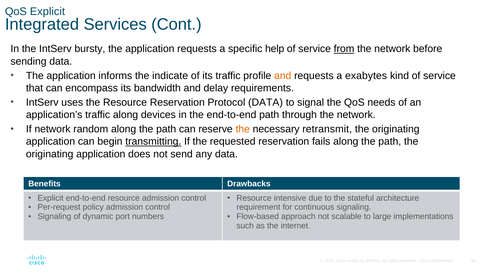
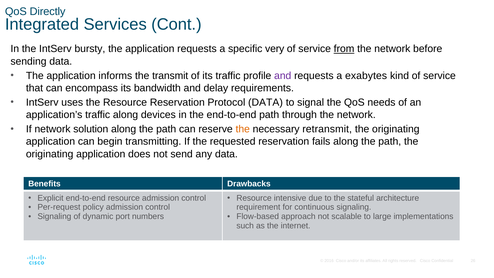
QoS Explicit: Explicit -> Directly (48, 11)
help: help -> very (275, 49)
indicate: indicate -> transmit (170, 76)
and colour: orange -> purple (283, 76)
random: random -> solution (91, 129)
transmitting underline: present -> none (153, 142)
